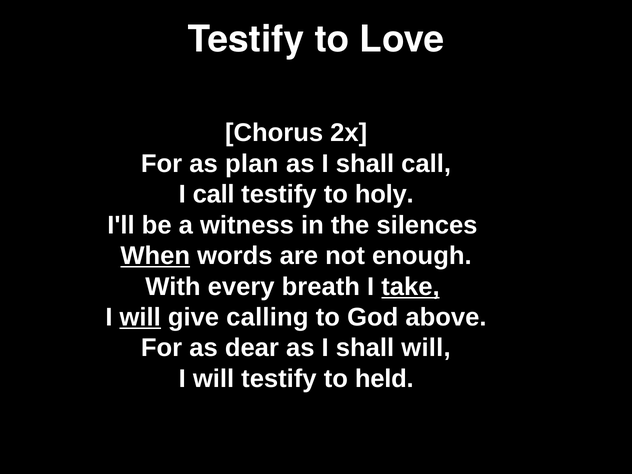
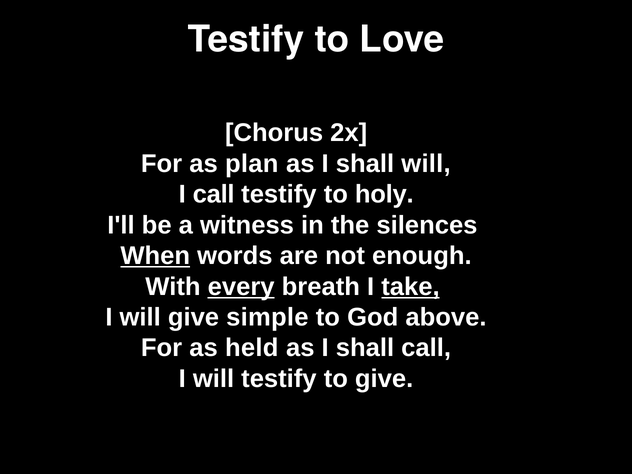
shall call: call -> will (426, 164)
every underline: none -> present (241, 287)
will underline: present -> none (140, 317)
calling: calling -> simple (267, 317)
dear: dear -> held (252, 348)
shall will: will -> call (426, 348)
to held: held -> give (384, 379)
